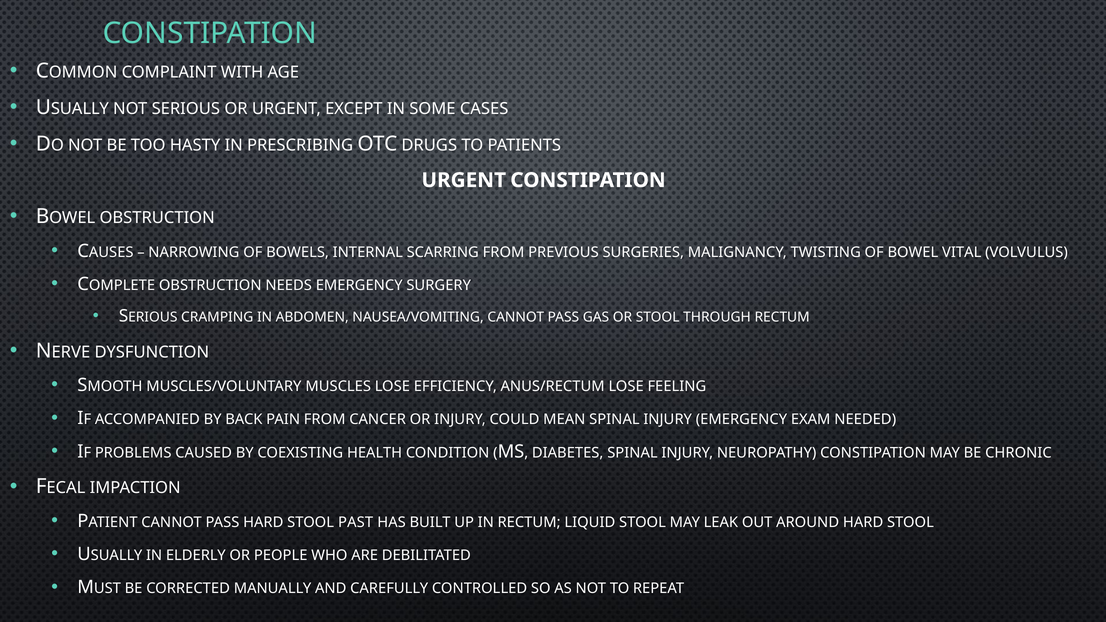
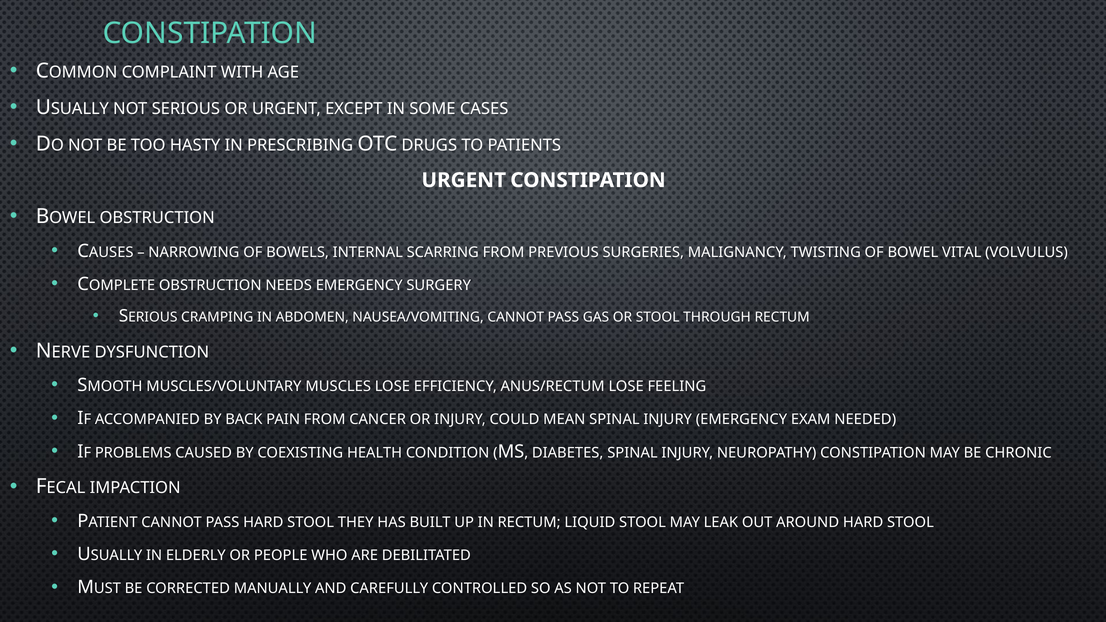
PAST: PAST -> THEY (356, 522)
